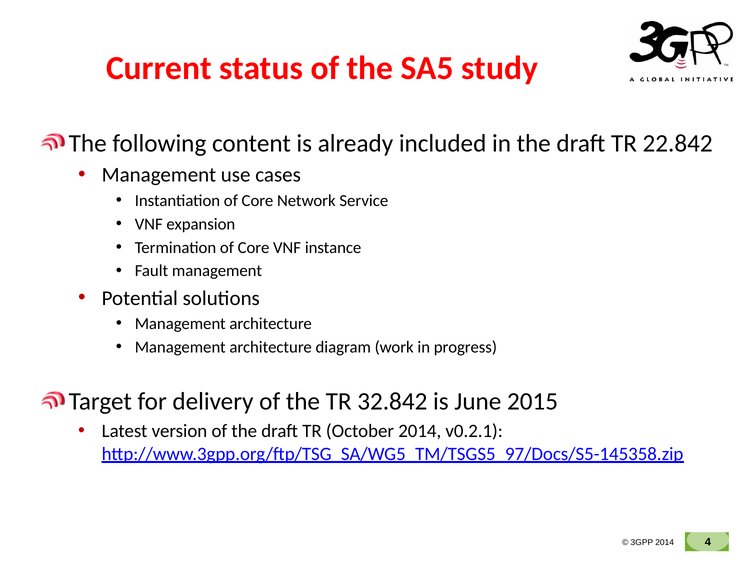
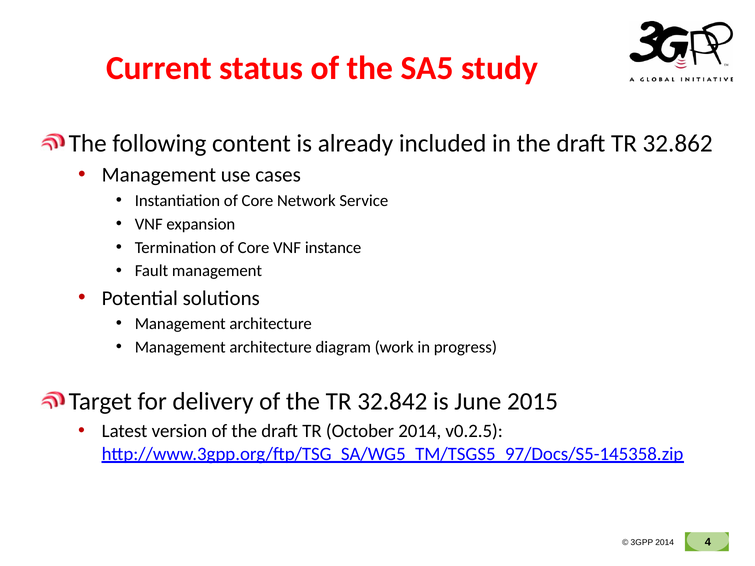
22.842: 22.842 -> 32.862 (678, 143)
v0.2.1: v0.2.1 -> v0.2.5 (474, 431)
